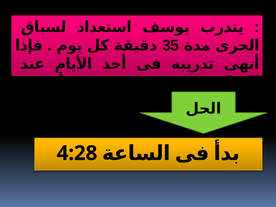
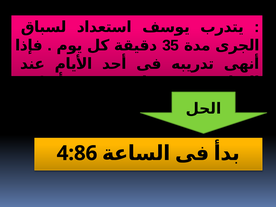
4:28: 4:28 -> 4:86 (77, 153)
